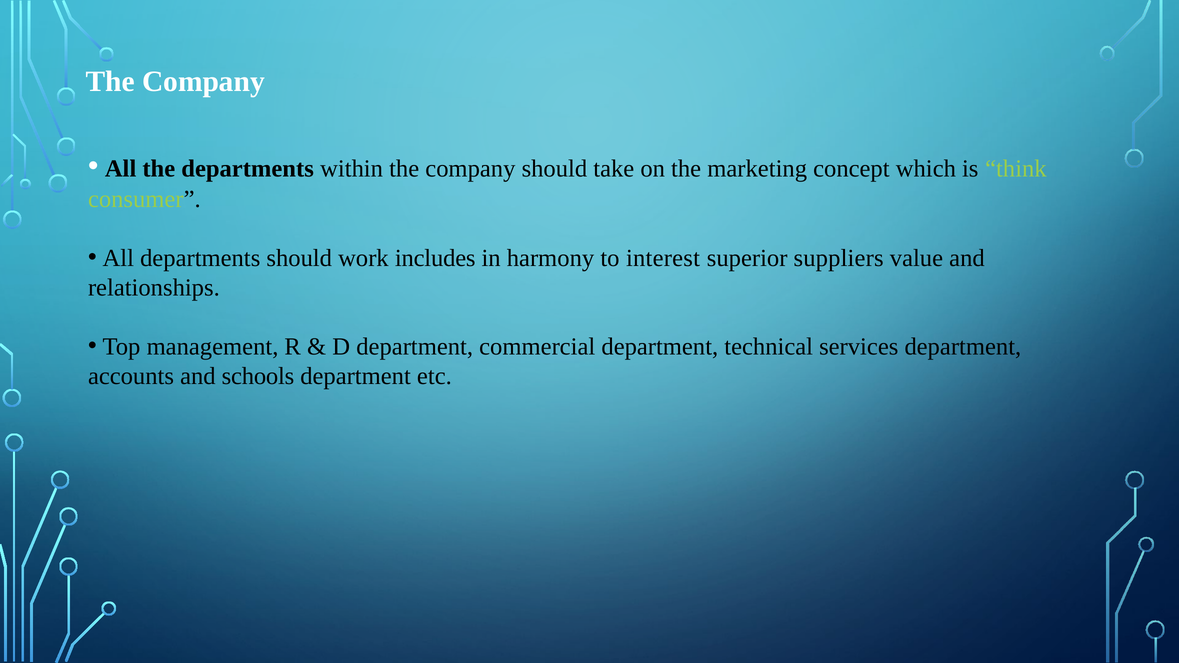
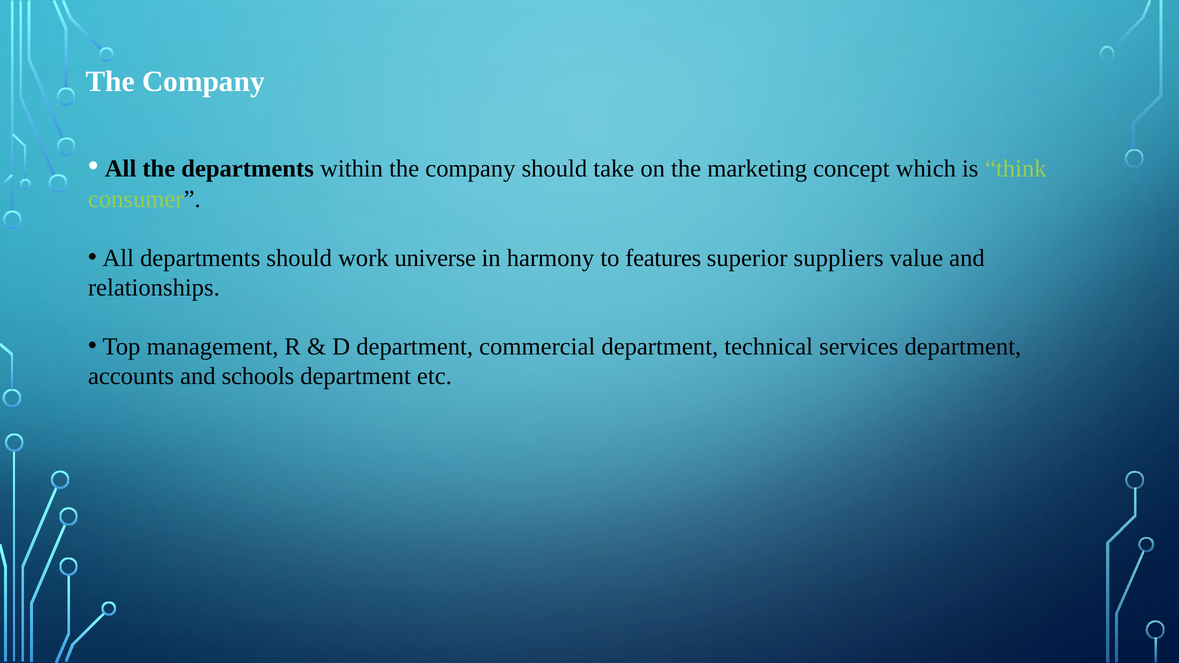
includes: includes -> universe (435, 258)
interest: interest -> features (663, 258)
